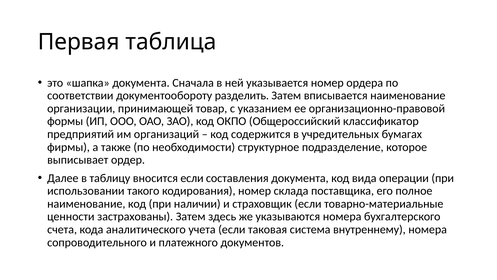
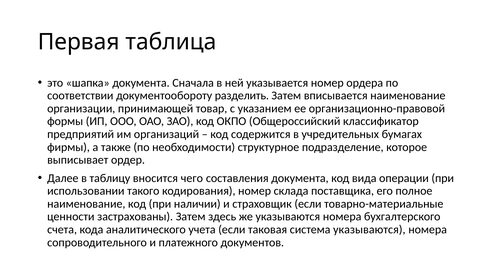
вносится если: если -> чего (192, 178)
система внутреннему: внутреннему -> указываются (369, 229)
